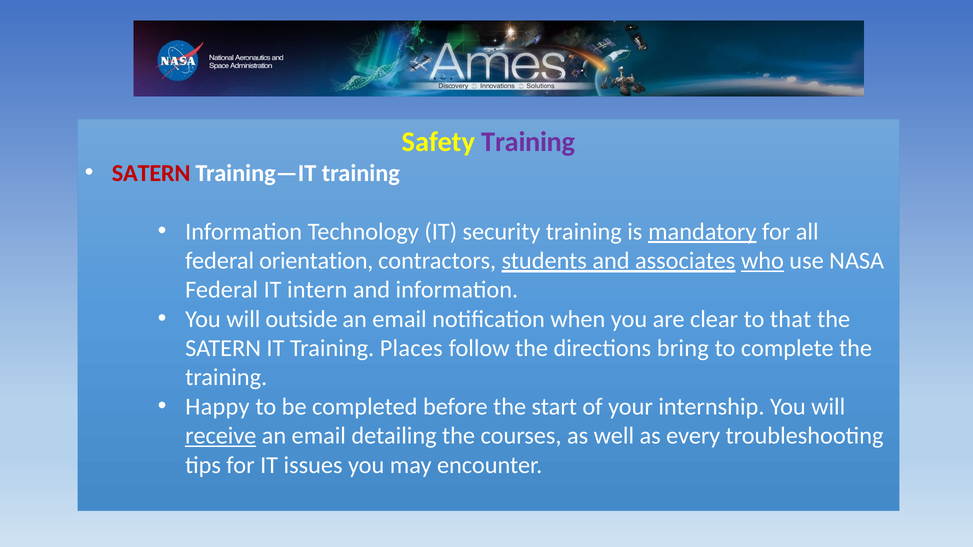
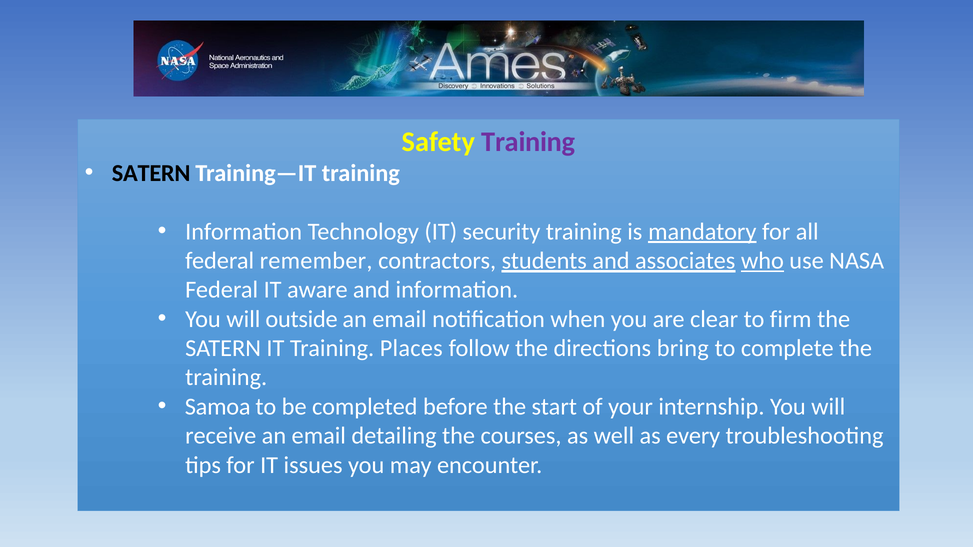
SATERN colour: red -> black (151, 173)
orientation: orientation -> remember (316, 261)
intern: intern -> aware (317, 290)
that: that -> firm (791, 319)
Happy: Happy -> Samoa (218, 407)
receive underline: present -> none (221, 436)
